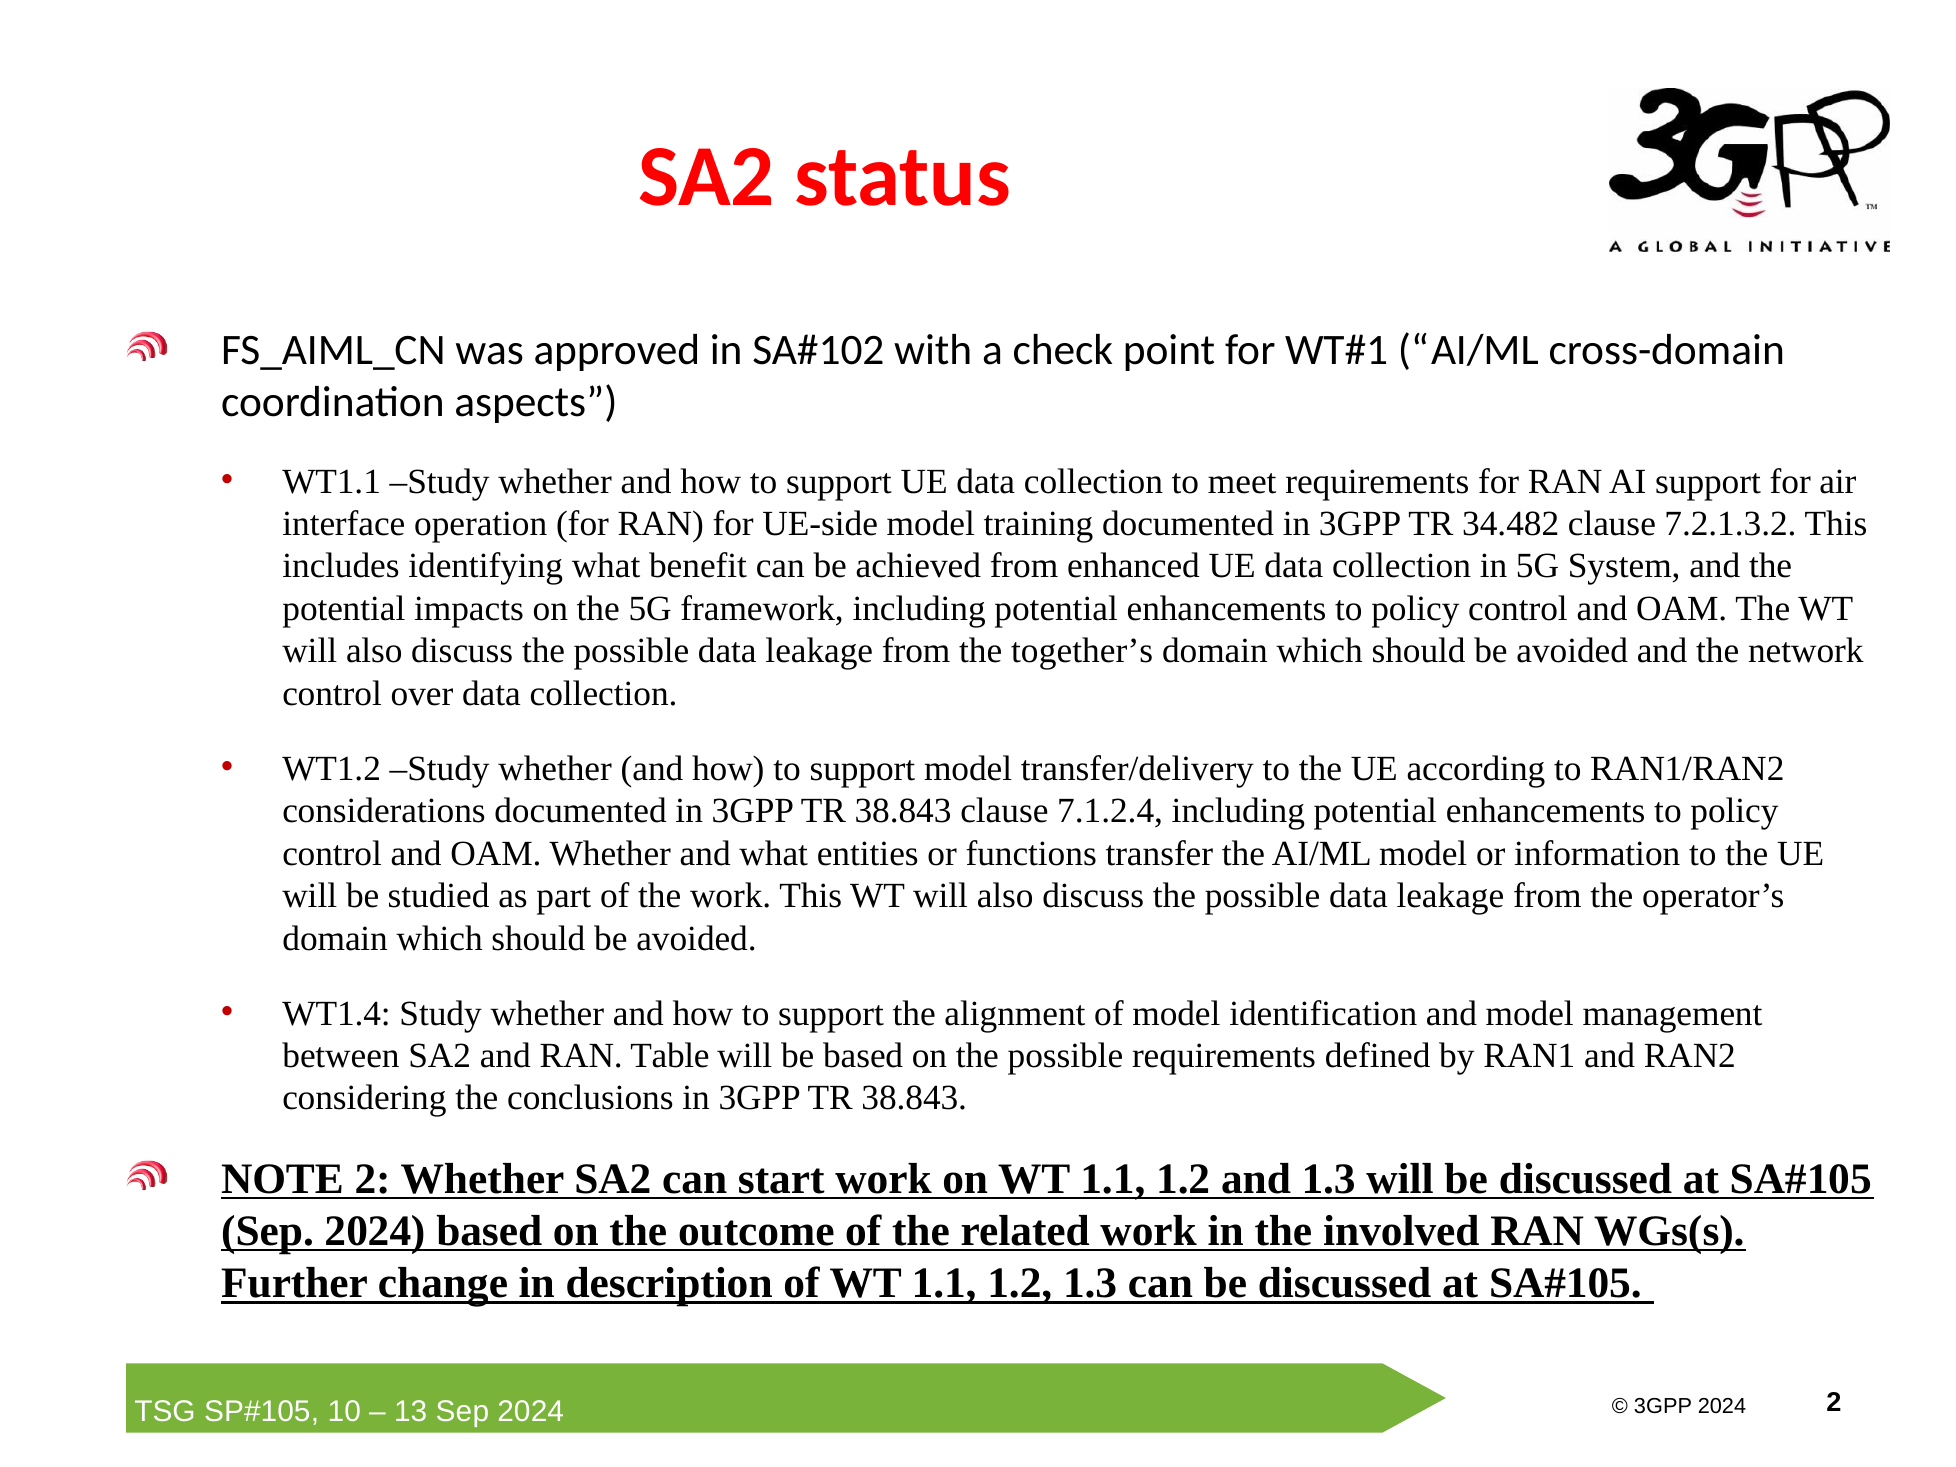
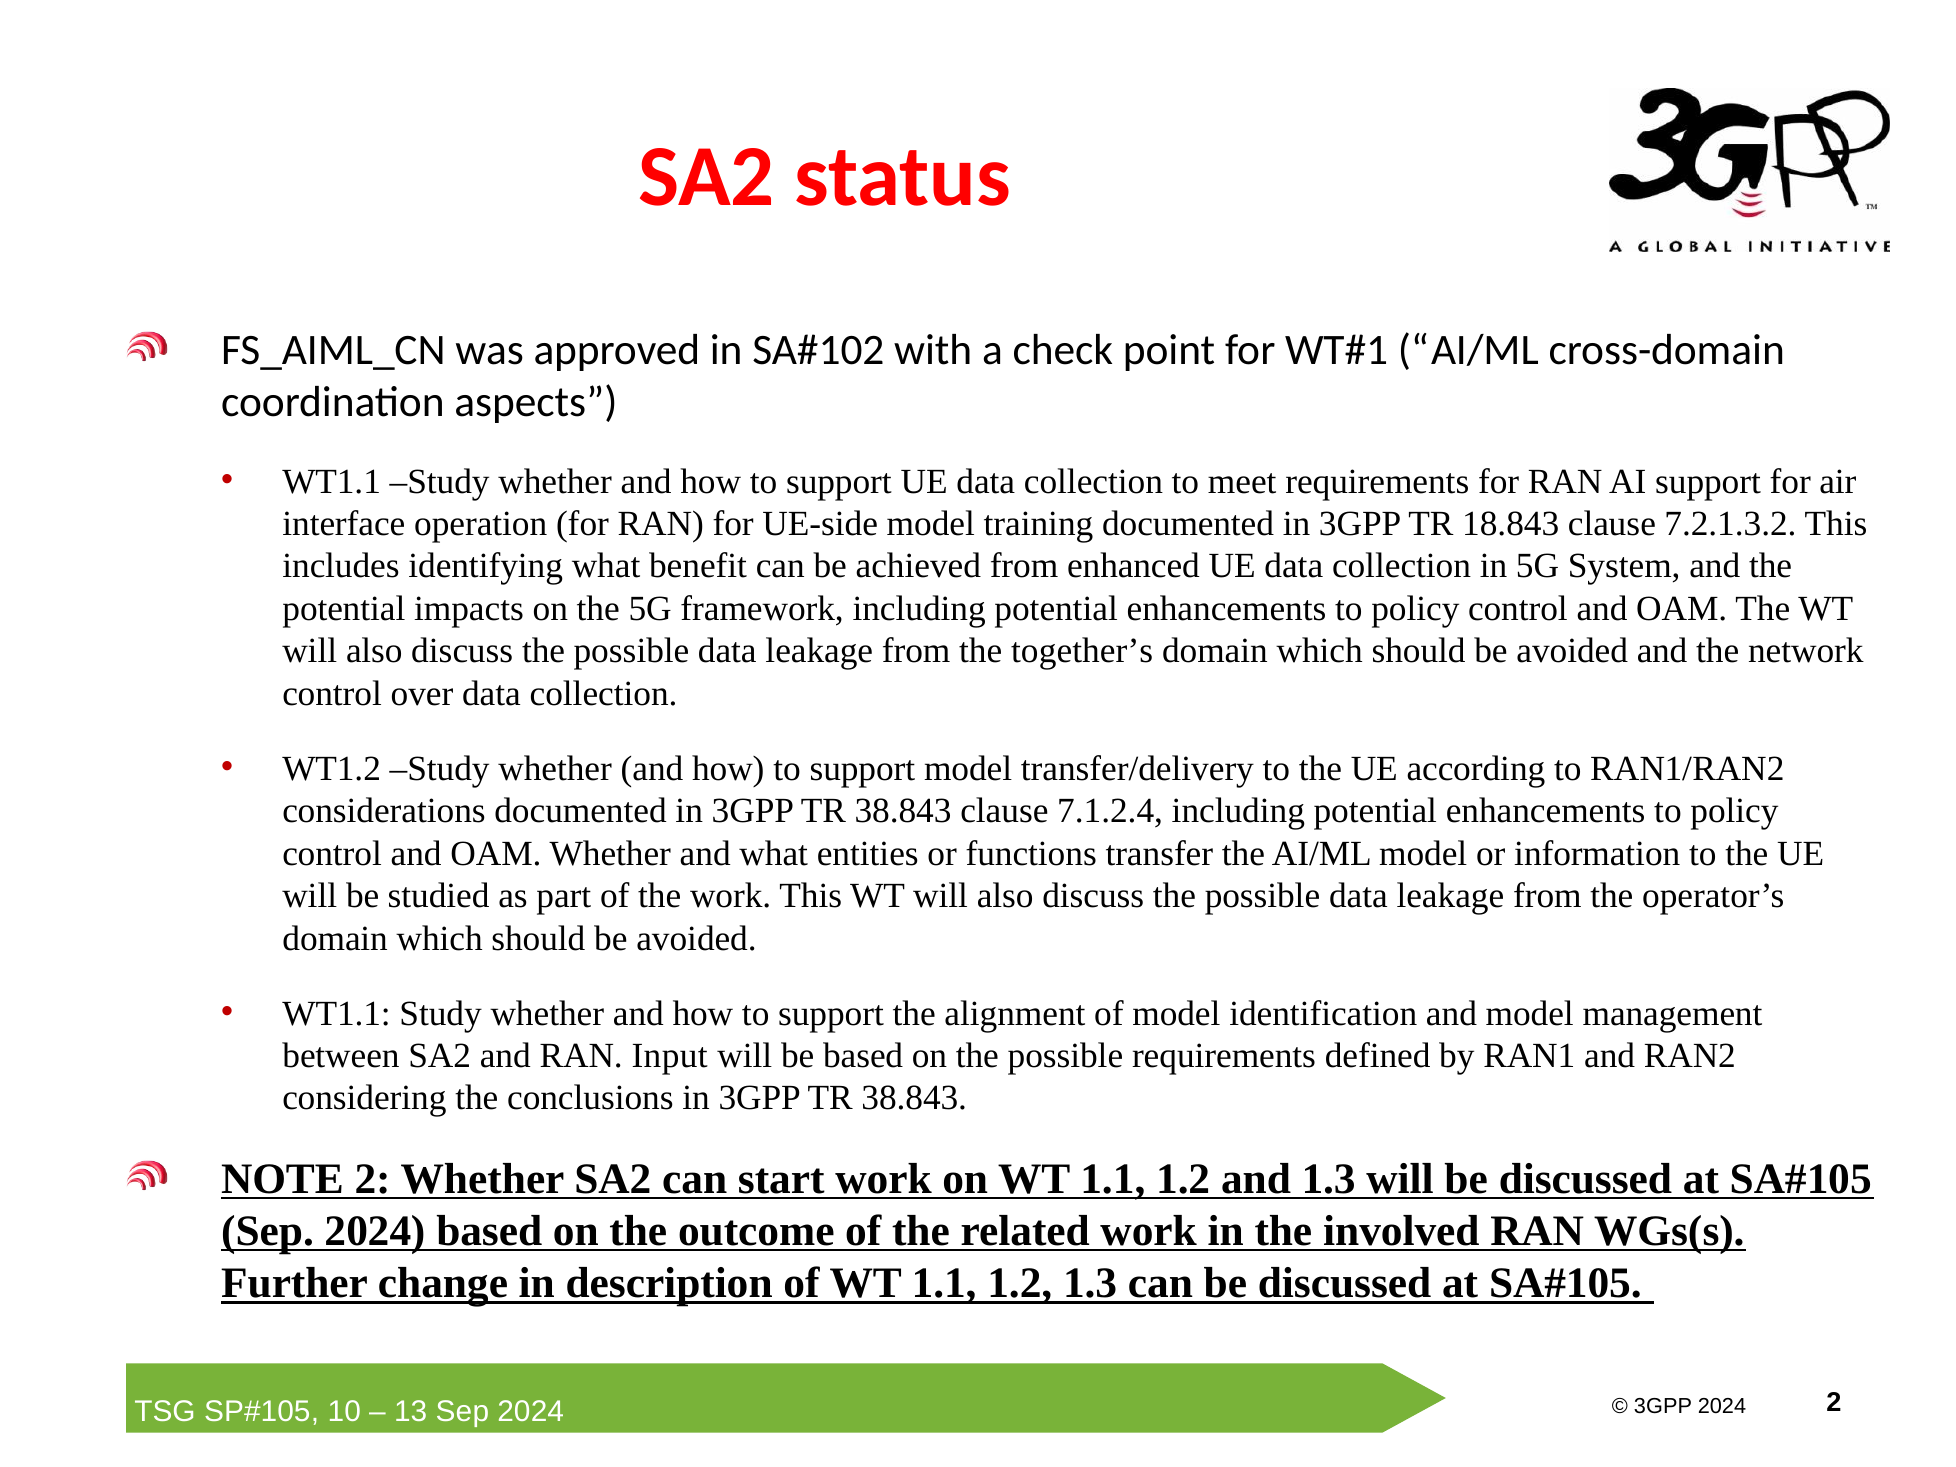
34.482: 34.482 -> 18.843 (1511, 524)
WT1.4: WT1.4 -> WT1.1 (337, 1013)
Table: Table -> Input (670, 1056)
